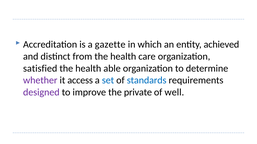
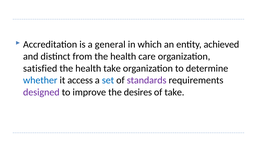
gazette: gazette -> general (110, 45)
health able: able -> take (112, 69)
whether colour: purple -> blue (40, 81)
standards colour: blue -> purple (147, 81)
private: private -> desires (138, 93)
of well: well -> take (174, 93)
